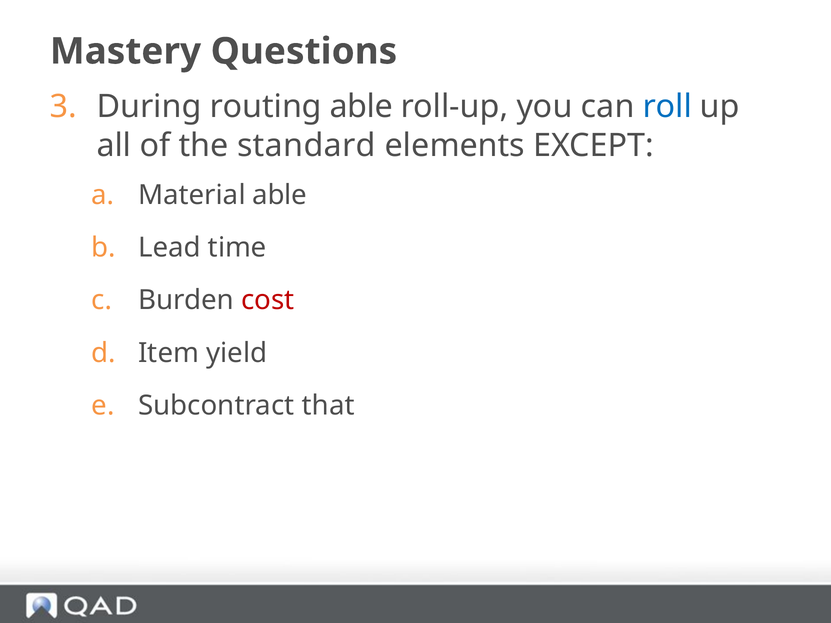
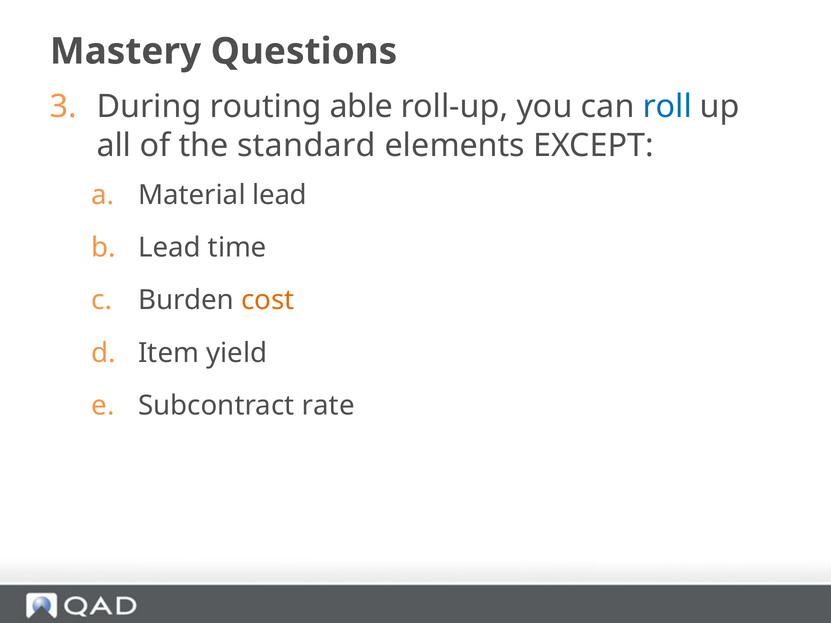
Material able: able -> lead (280, 195)
cost colour: red -> orange (268, 300)
that: that -> rate (328, 406)
